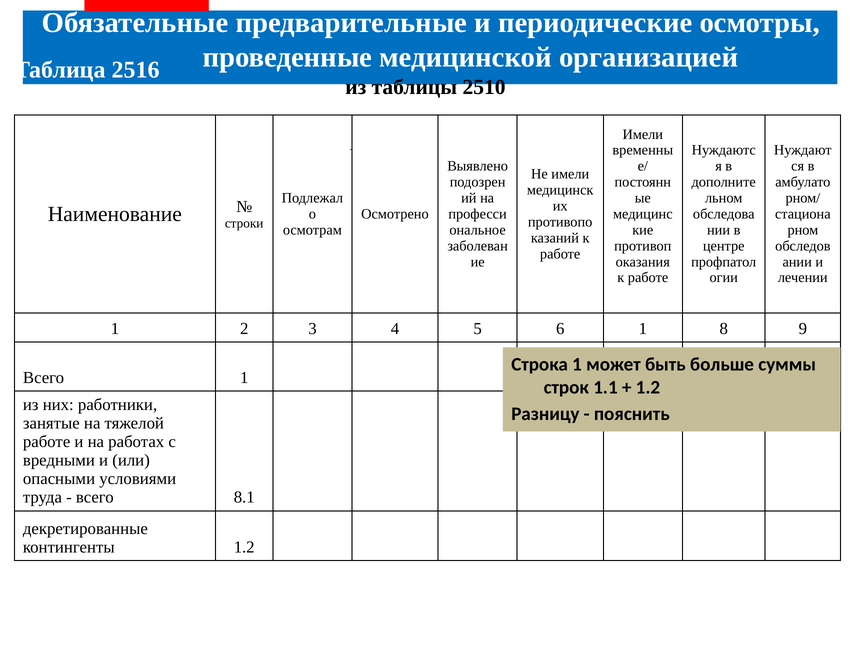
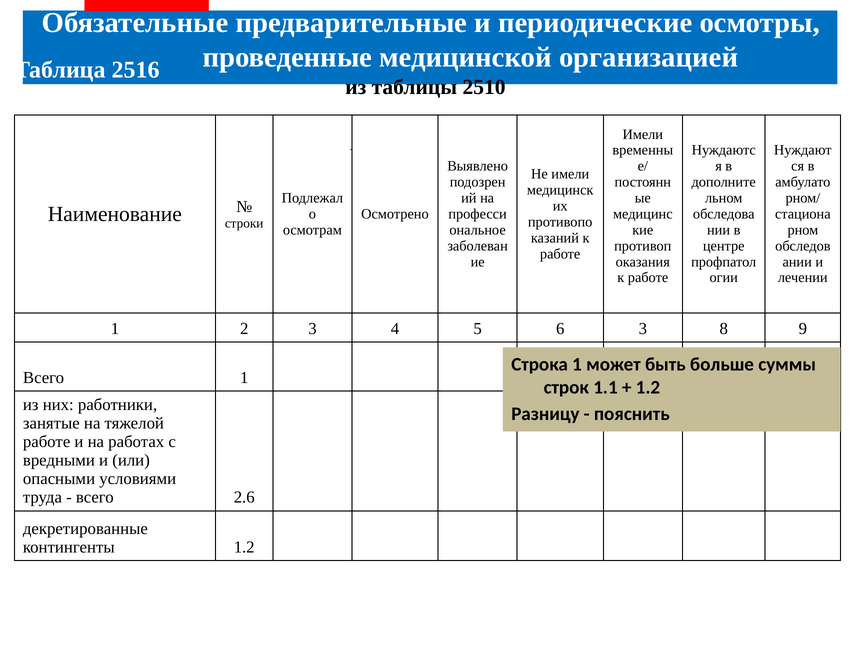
6 1: 1 -> 3 (643, 329)
8.1: 8.1 -> 2.6 (244, 498)
